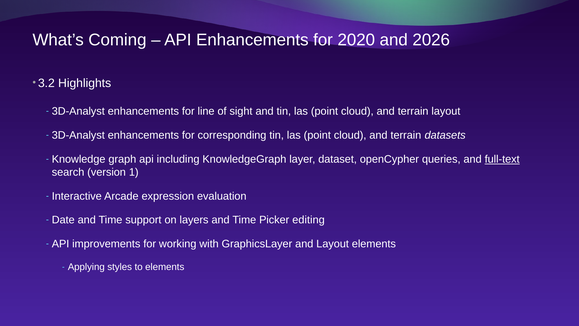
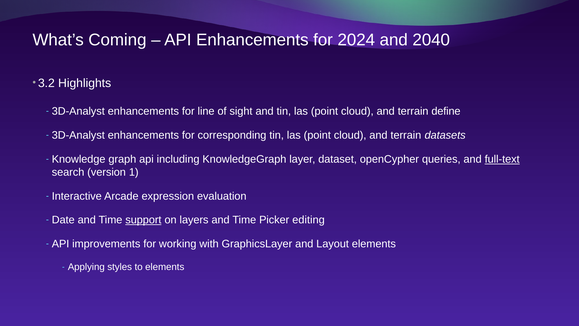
2020: 2020 -> 2024 (356, 40)
2026: 2026 -> 2040 (431, 40)
terrain layout: layout -> define (446, 111)
support underline: none -> present (143, 220)
